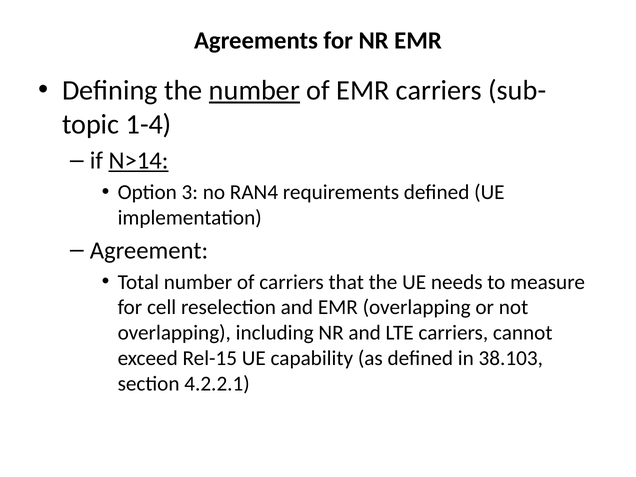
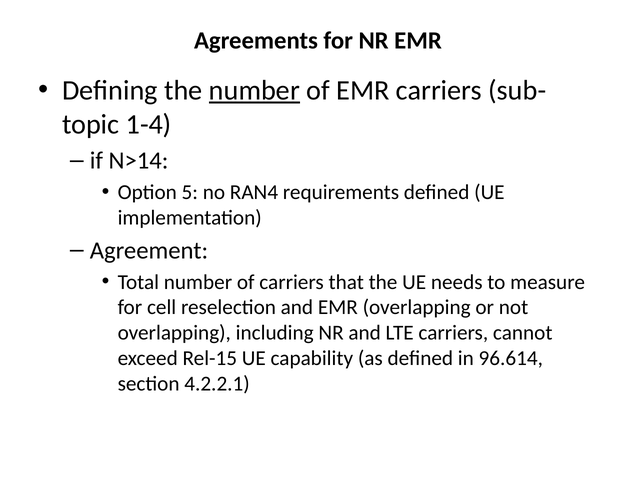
N>14 underline: present -> none (139, 161)
3: 3 -> 5 (190, 192)
38.103: 38.103 -> 96.614 (511, 358)
